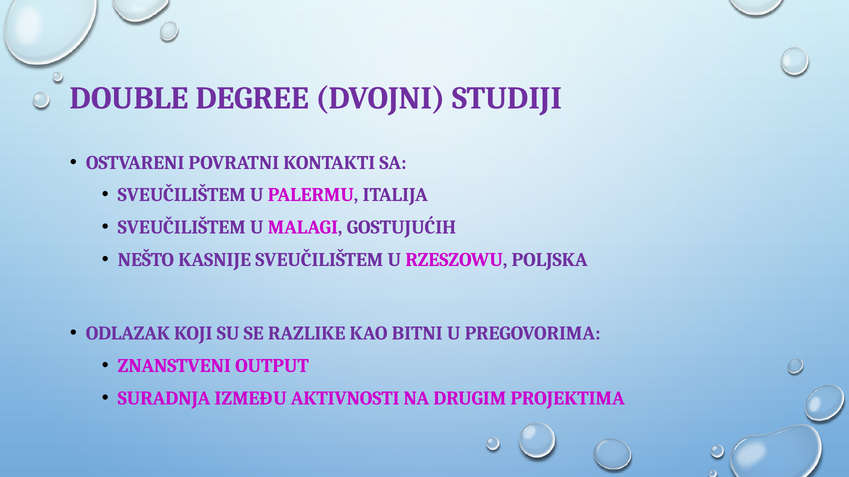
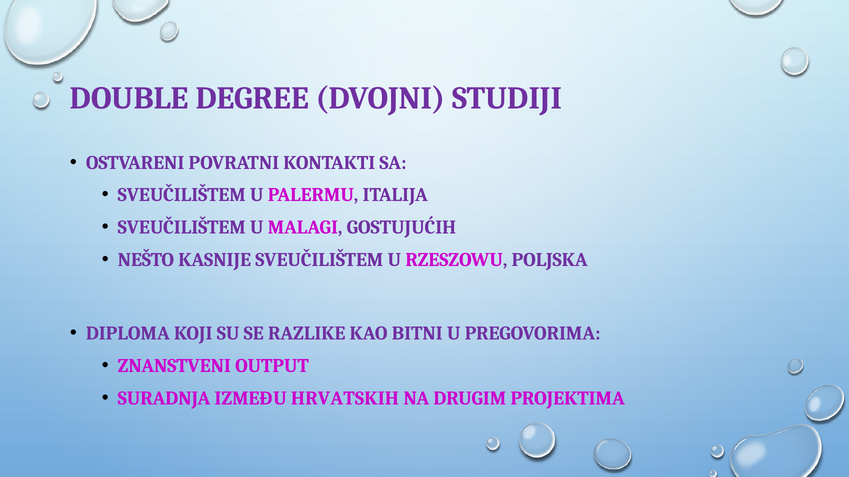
ODLAZAK: ODLAZAK -> DIPLOMA (128, 334)
AKTIVNOSTI: AKTIVNOSTI -> HRVATSKIH (345, 399)
